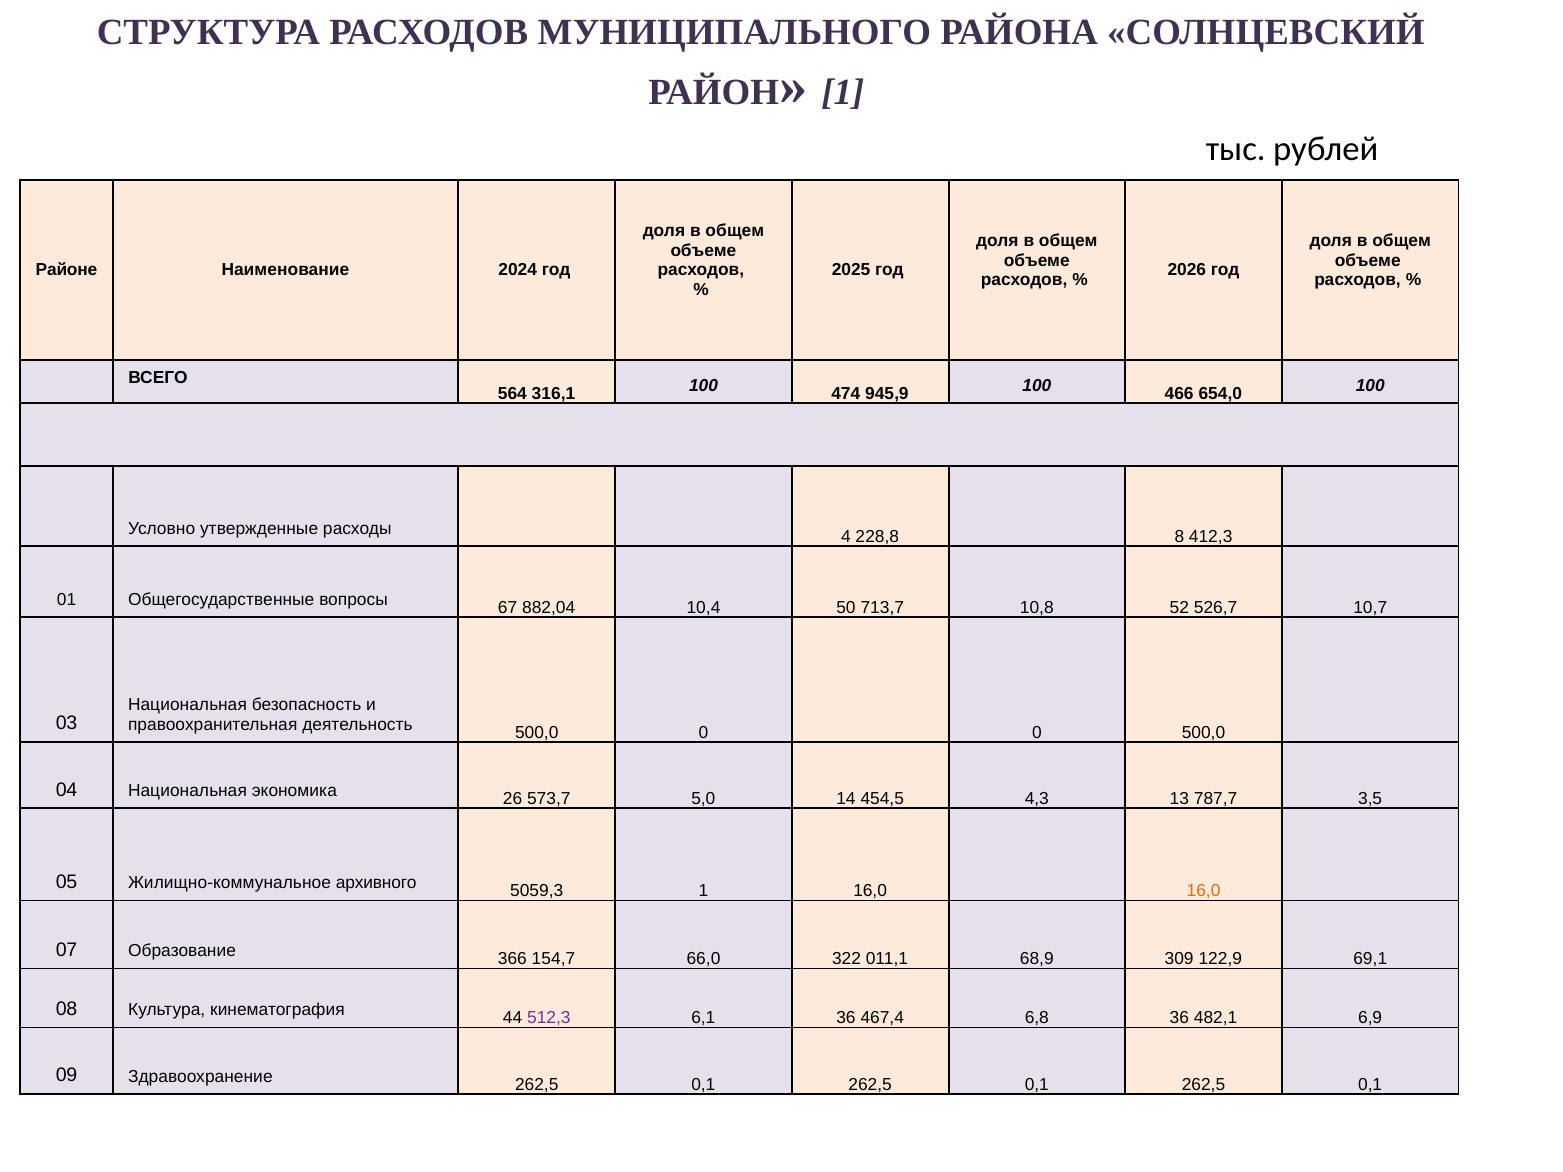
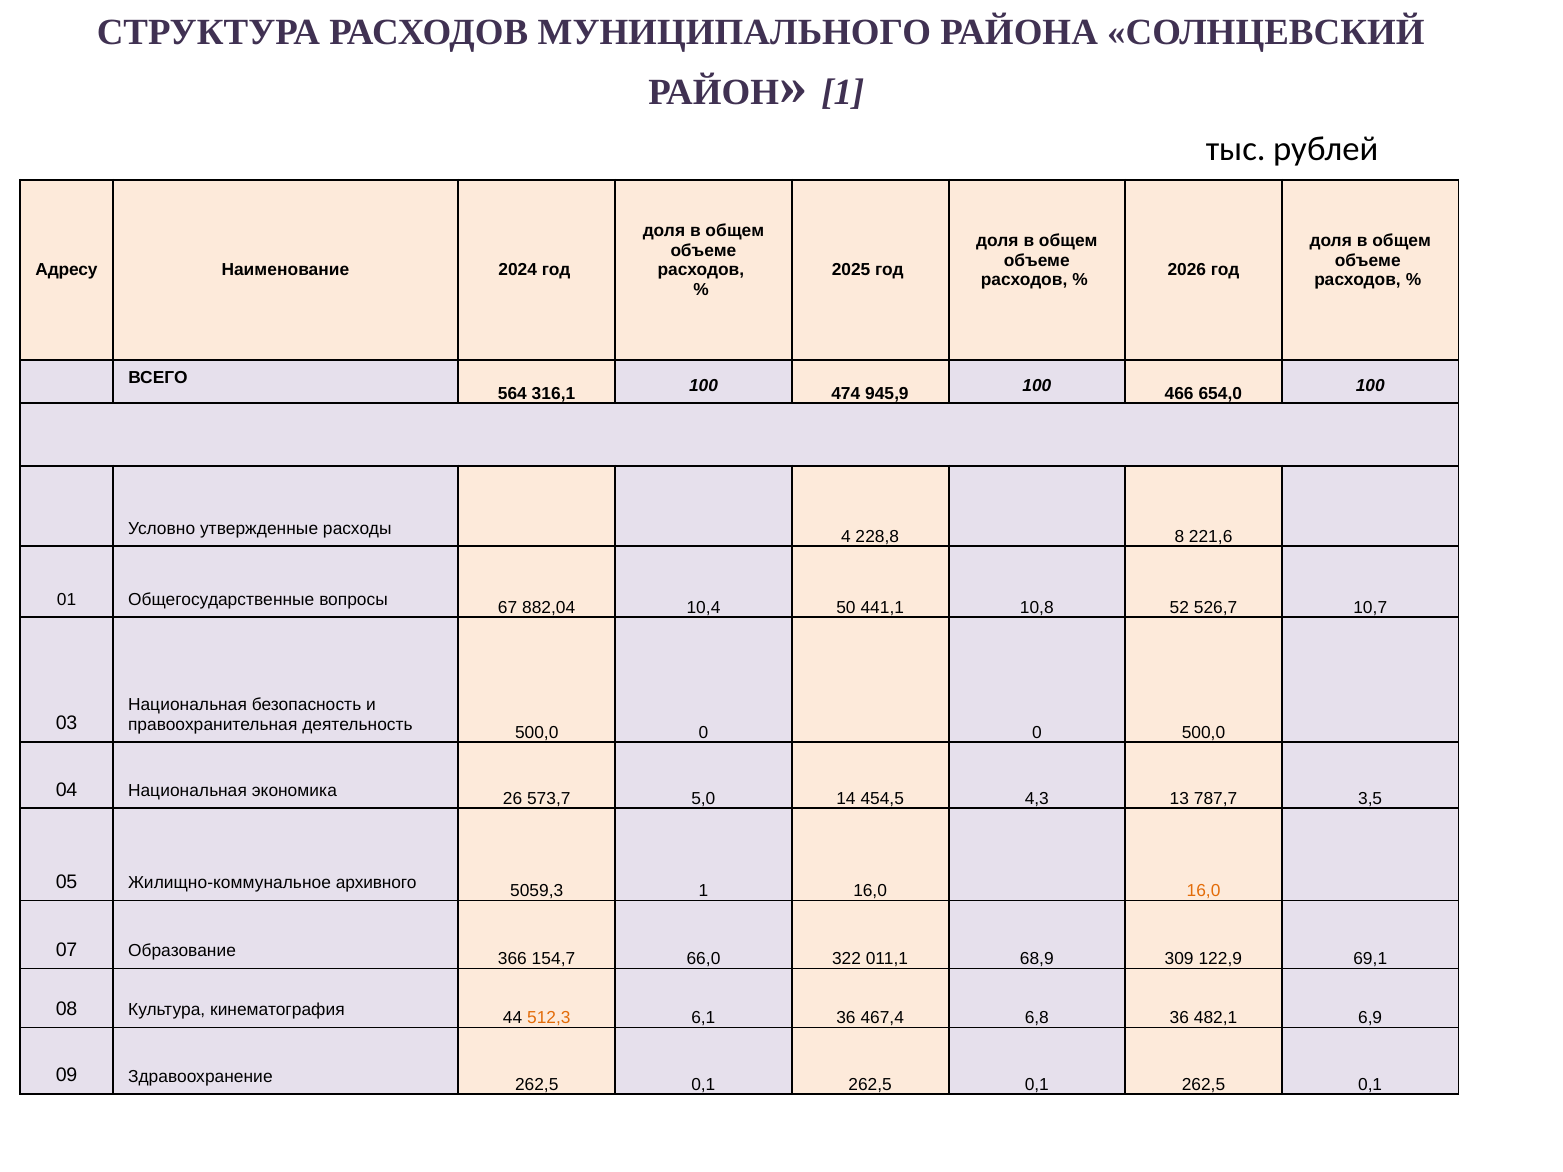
Районе: Районе -> Адресу (67, 270)
412,3: 412,3 -> 221,6 (1211, 537)
713,7: 713,7 -> 441,1 (882, 607)
512,3 colour: purple -> orange (549, 1018)
